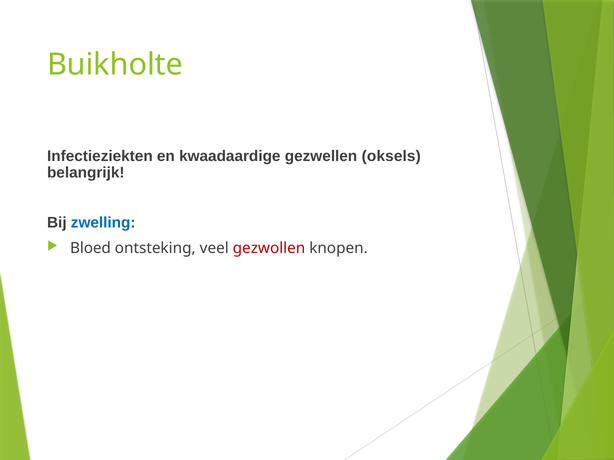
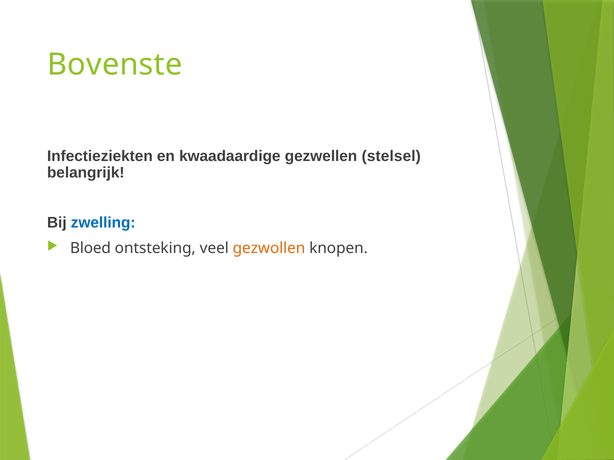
Buikholte: Buikholte -> Bovenste (115, 65)
oksels: oksels -> stelsel (391, 156)
gezwollen colour: red -> orange (269, 248)
